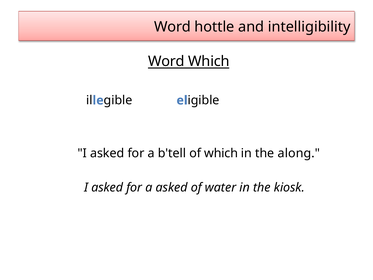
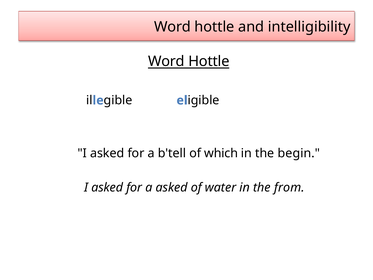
Which: Which -> Hottle (209, 61)
along: along -> begin (299, 153)
kiosk: kiosk -> from (289, 187)
